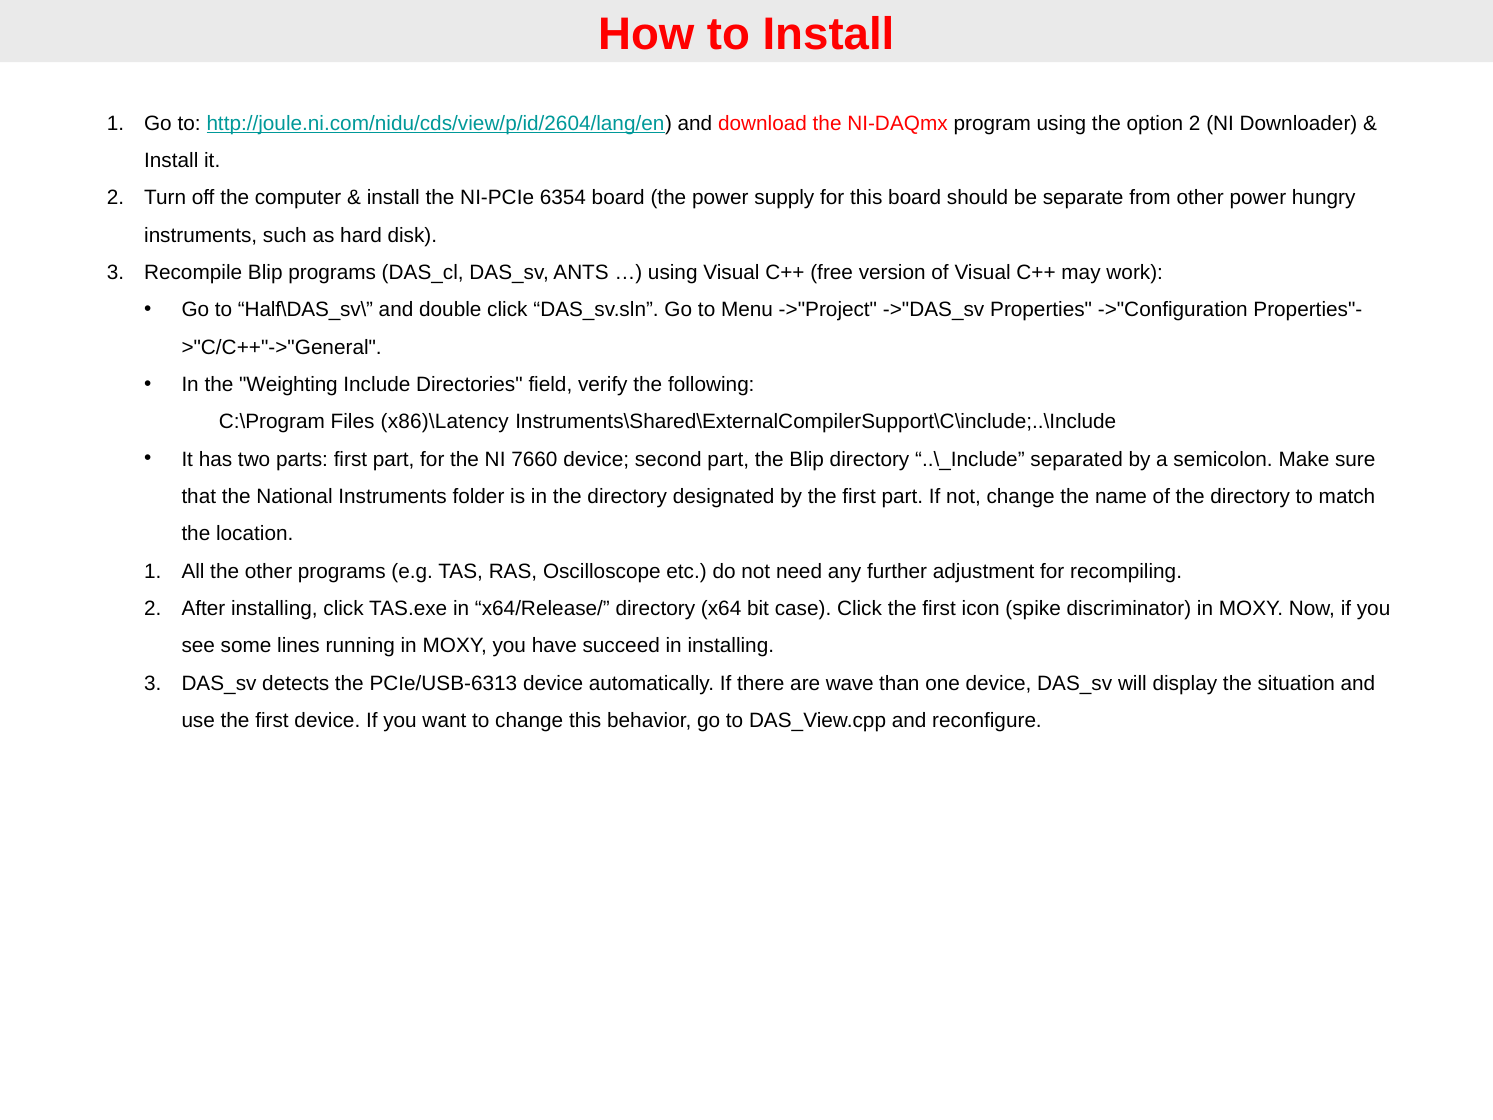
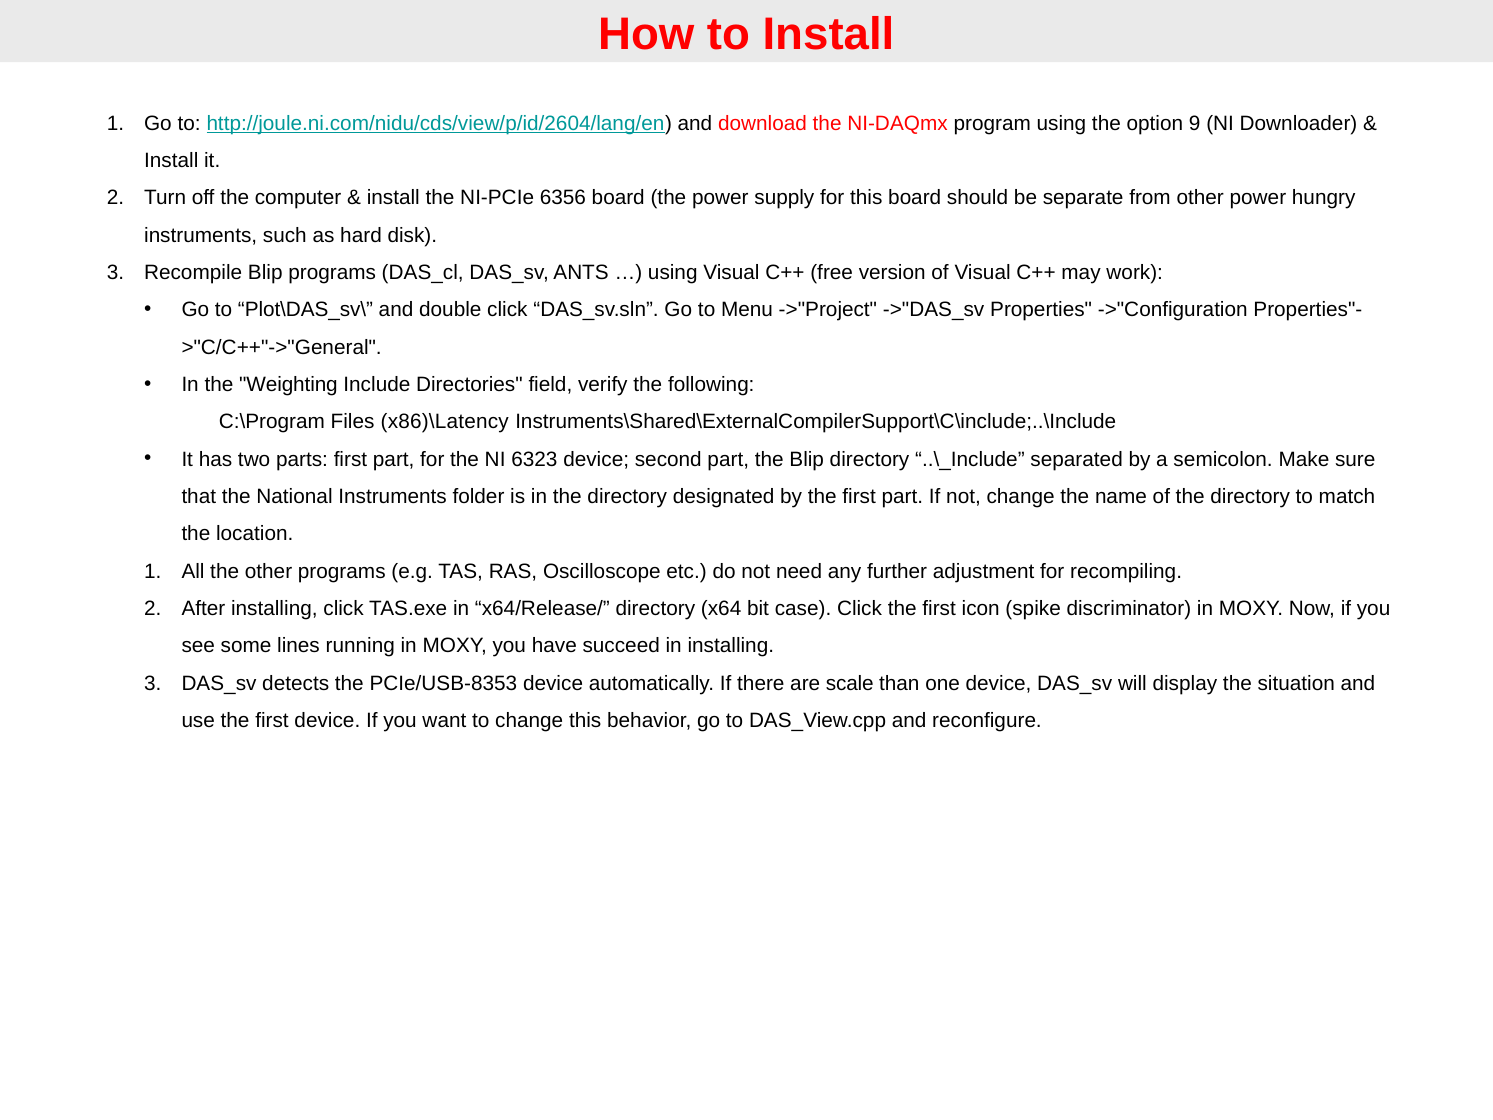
option 2: 2 -> 9 (1195, 123)
6354: 6354 -> 6356 (563, 198)
Half\DAS_sv\: Half\DAS_sv\ -> Plot\DAS_sv\ (305, 310)
7660: 7660 -> 6323 (534, 459)
PCIe/USB-6313: PCIe/USB-6313 -> PCIe/USB-8353 (443, 683)
wave: wave -> scale (850, 683)
